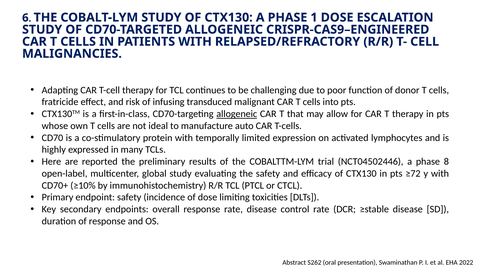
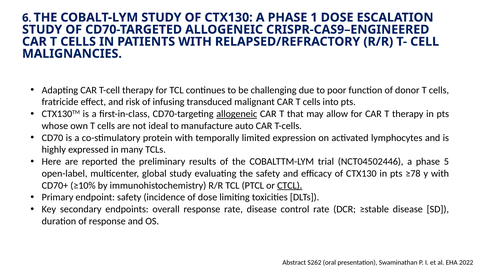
8: 8 -> 5 (446, 162)
≥72: ≥72 -> ≥78 (413, 174)
CTCL underline: none -> present (290, 186)
